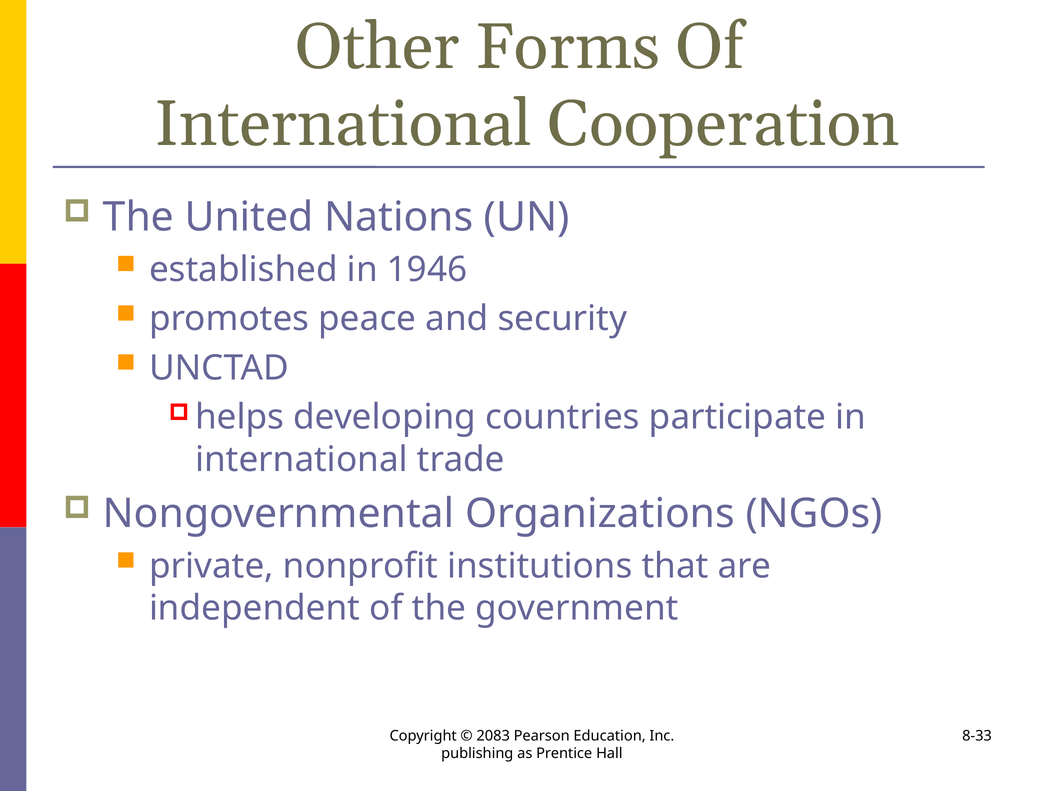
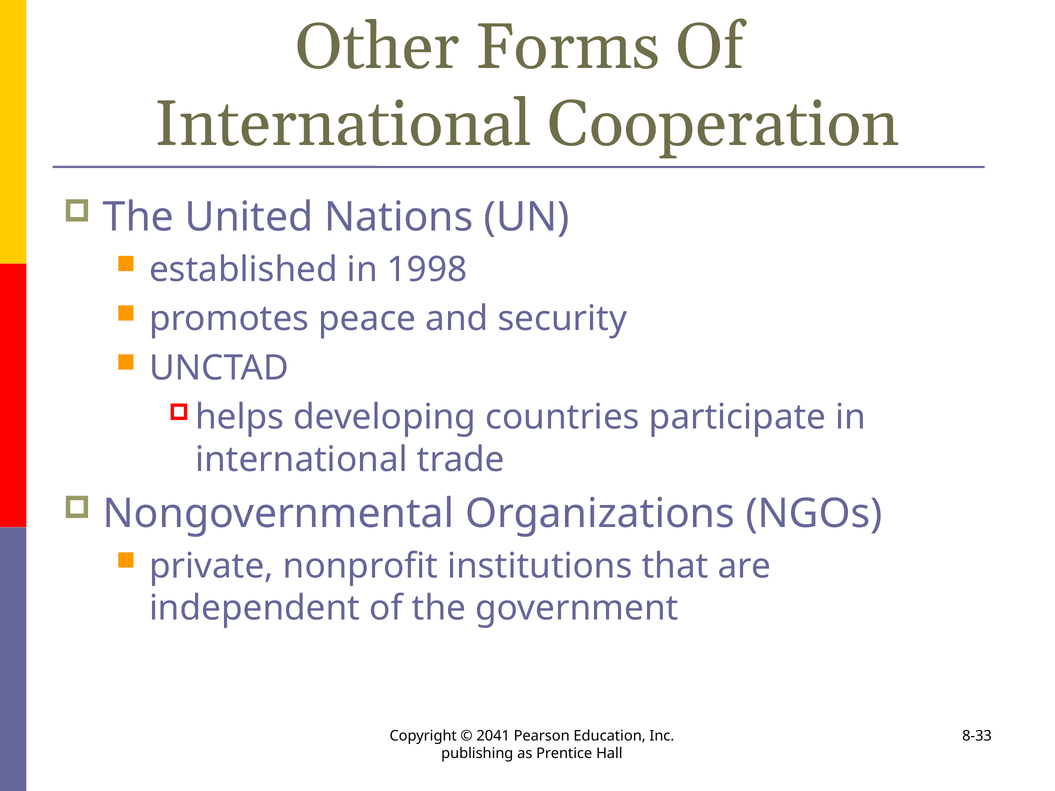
1946: 1946 -> 1998 (427, 270)
2083: 2083 -> 2041 (493, 736)
